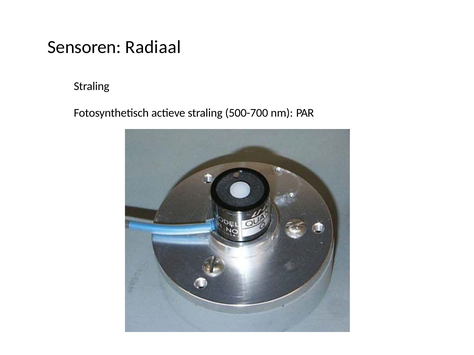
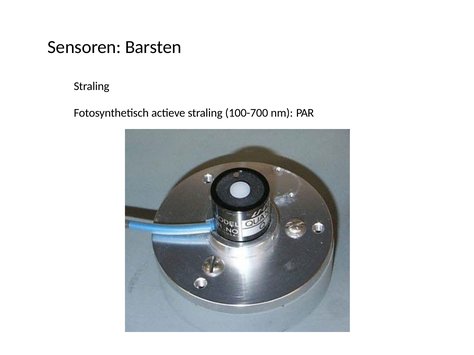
Radiaal: Radiaal -> Barsten (153, 47)
500-700: 500-700 -> 100-700 (247, 113)
